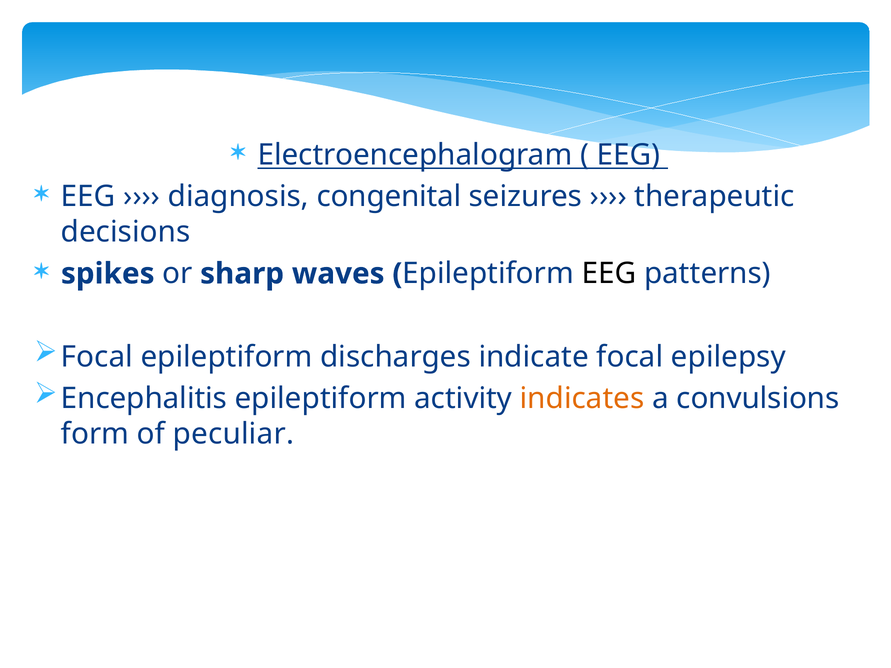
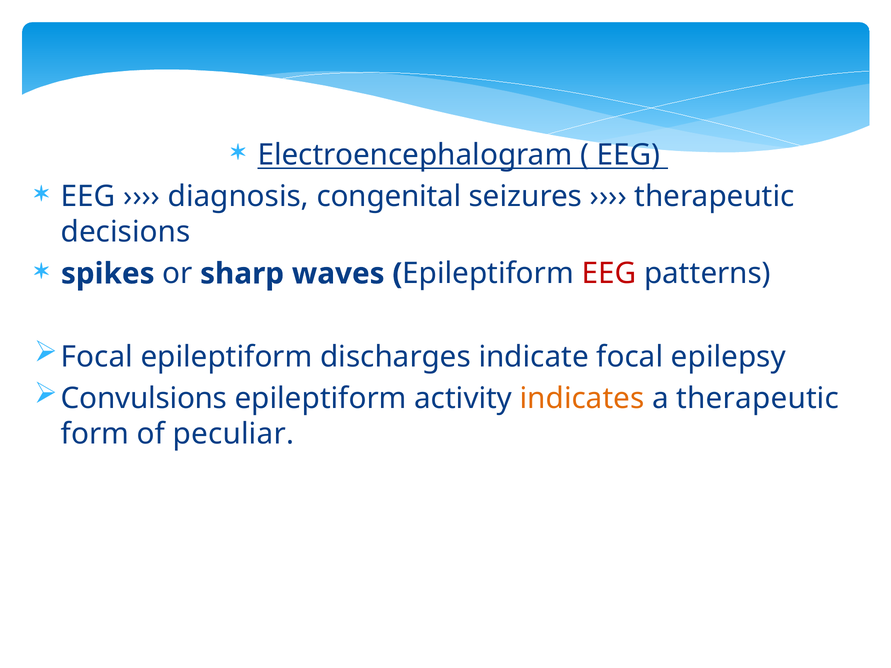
EEG colour: black -> red (609, 274)
Encephalitis: Encephalitis -> Convulsions (144, 398)
a convulsions: convulsions -> therapeutic (758, 398)
